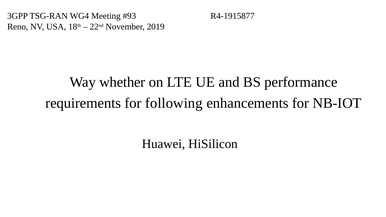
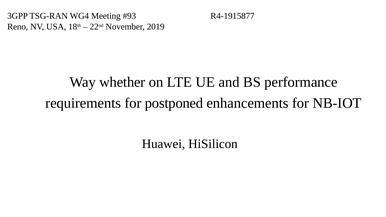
following: following -> postponed (174, 103)
